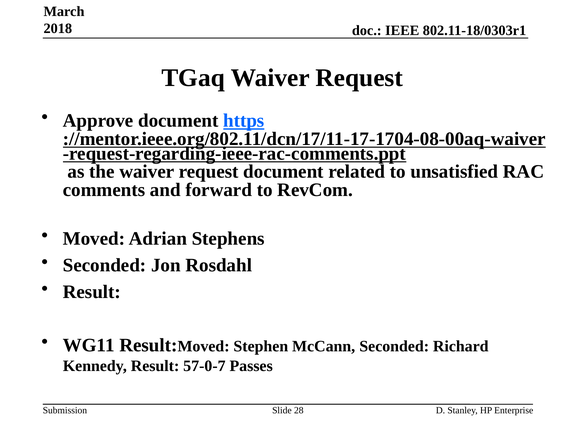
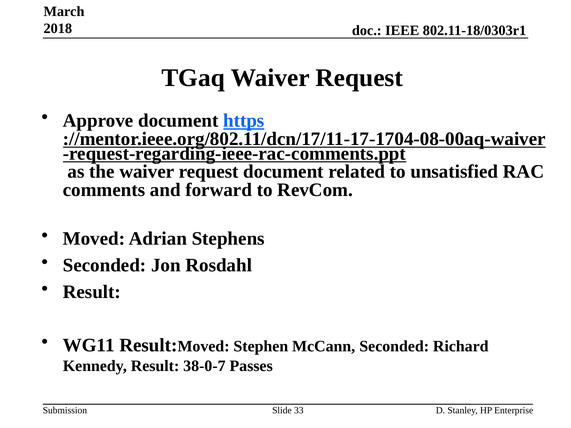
57-0-7: 57-0-7 -> 38-0-7 (204, 366)
28: 28 -> 33 (299, 411)
